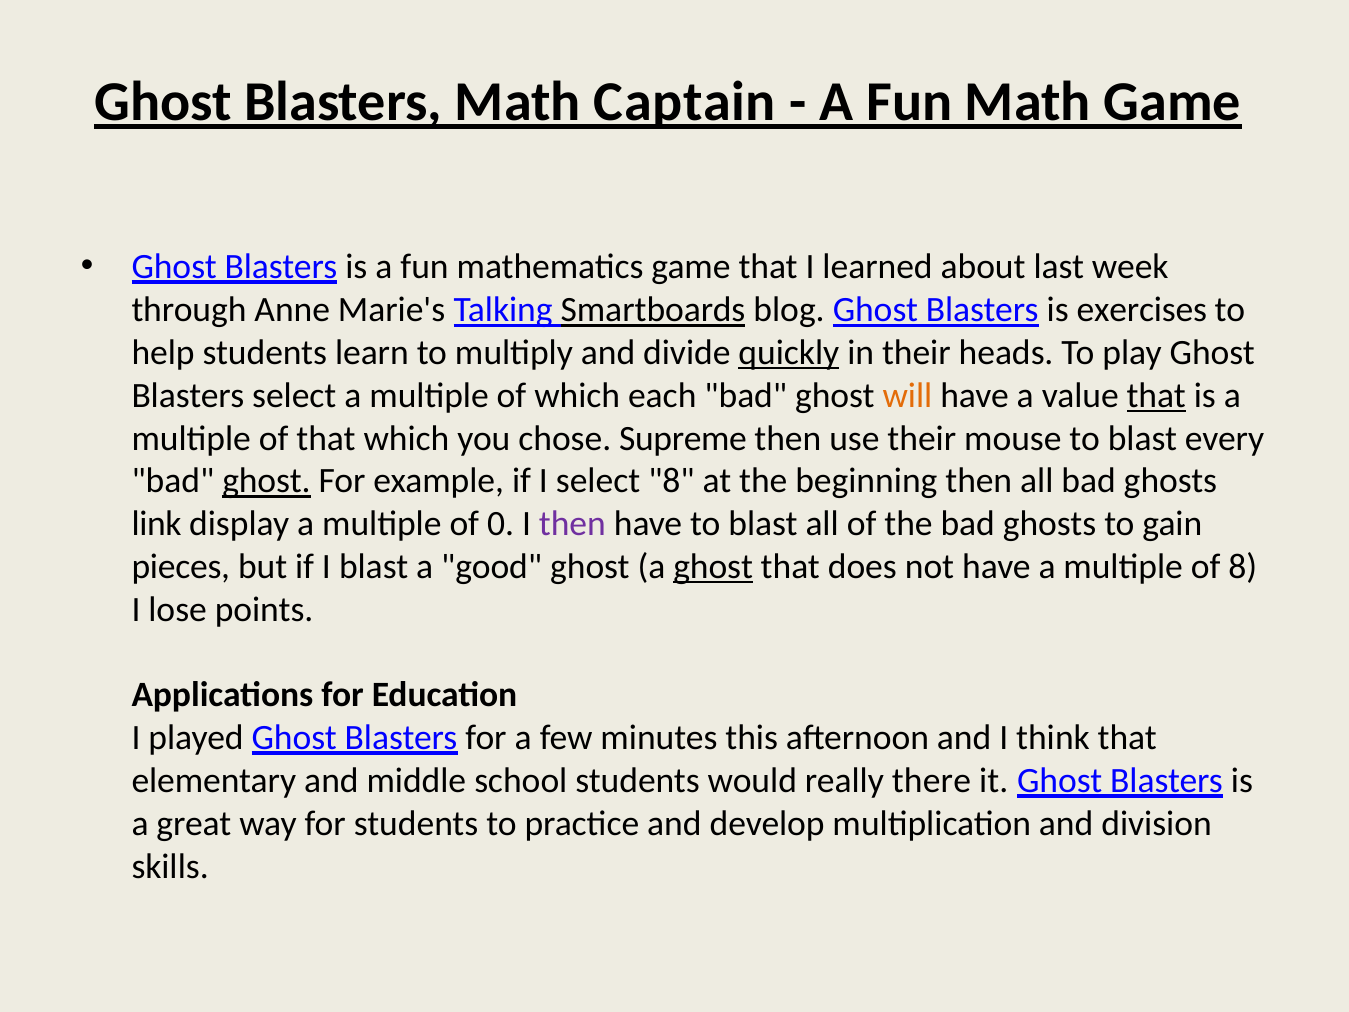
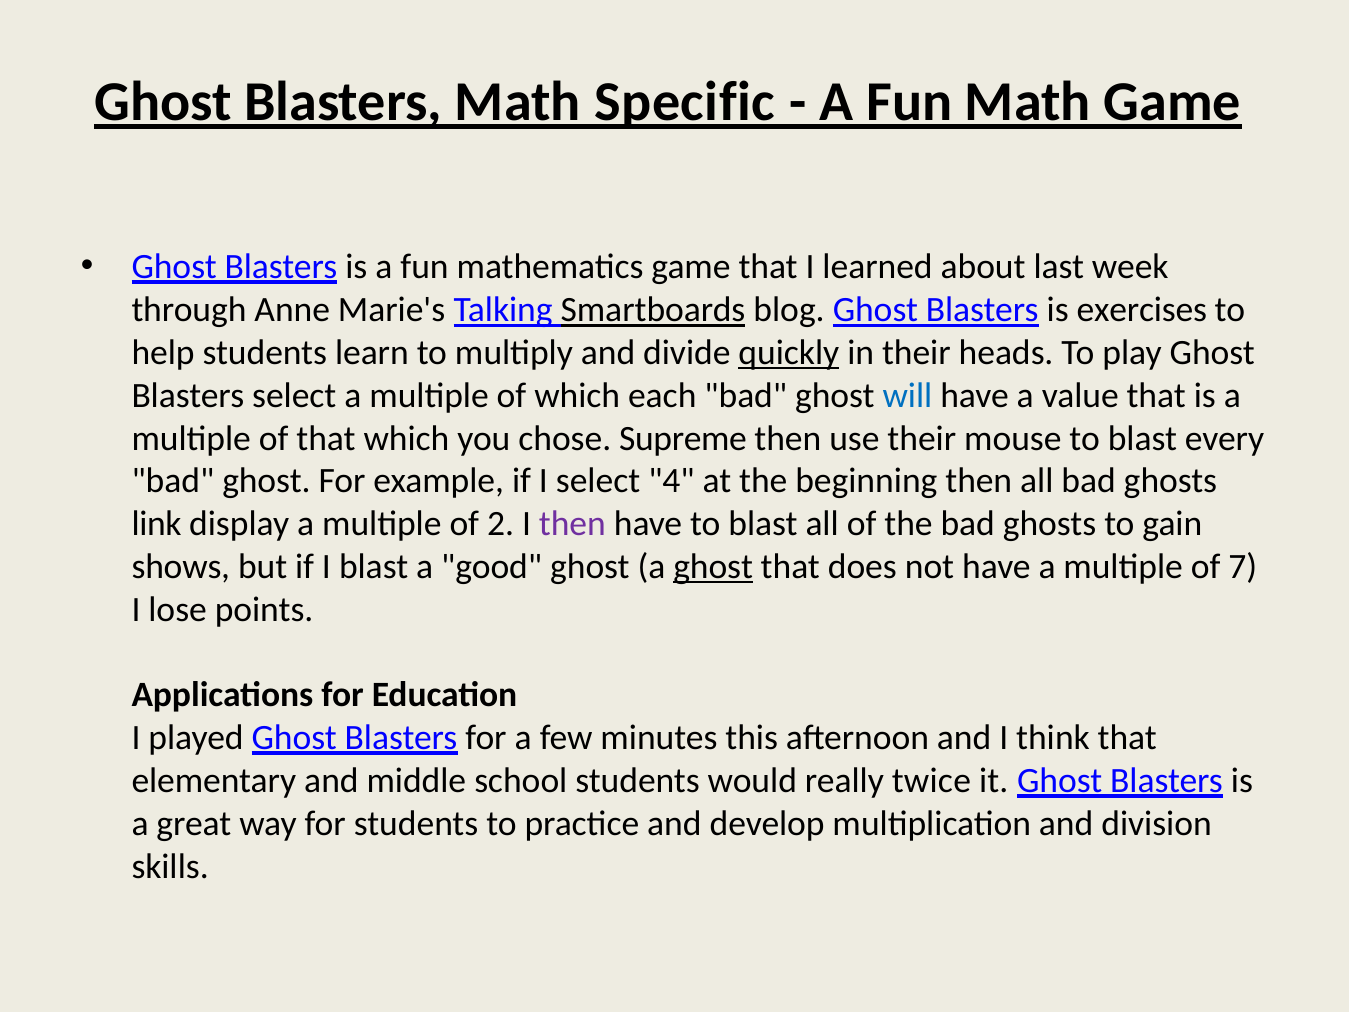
Captain: Captain -> Specific (685, 102)
will colour: orange -> blue (907, 396)
that underline: present -> none (1156, 396)
ghost underline: present -> none (266, 481)
select 8: 8 -> 4 (671, 481)
0: 0 -> 2 (501, 524)
pieces: pieces -> shows (181, 567)
of 8: 8 -> 7 (1243, 567)
there: there -> twice (931, 781)
